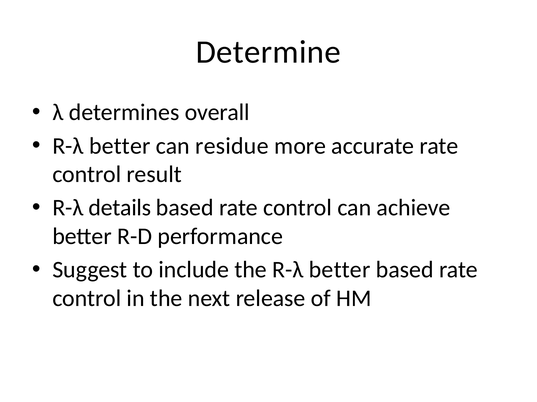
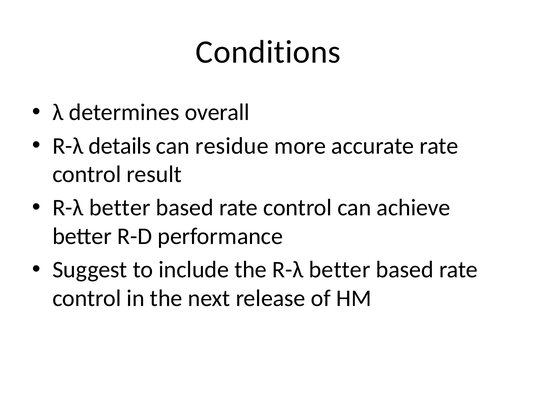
Determine: Determine -> Conditions (268, 52)
better: better -> details (120, 146)
details: details -> better (120, 208)
